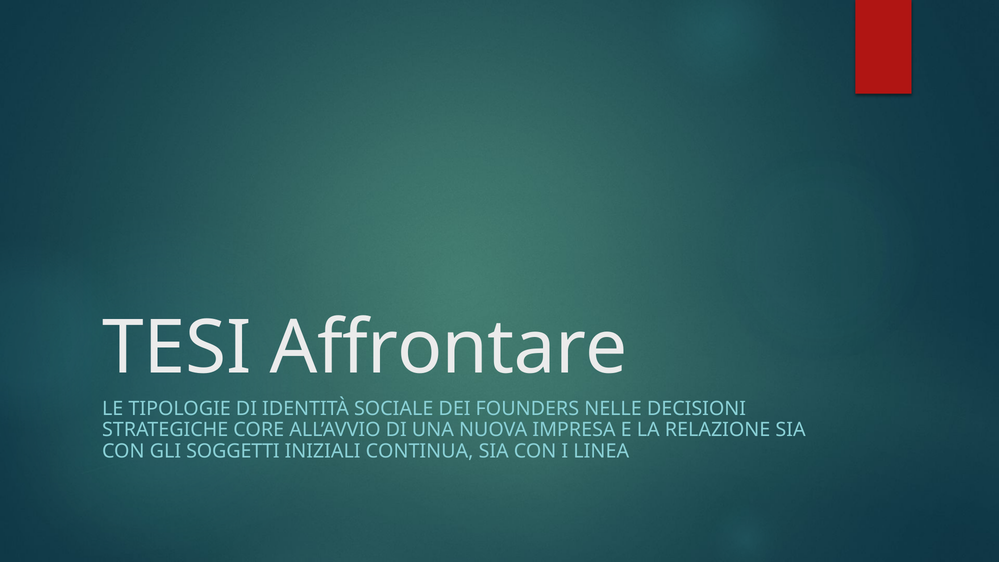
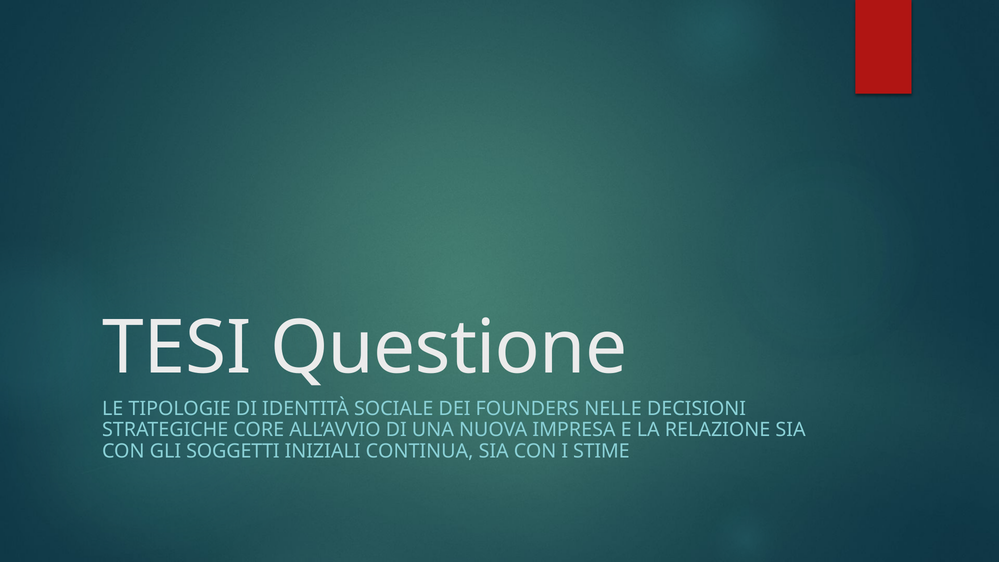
Affrontare: Affrontare -> Questione (449, 348)
LINEA: LINEA -> STIME (601, 451)
